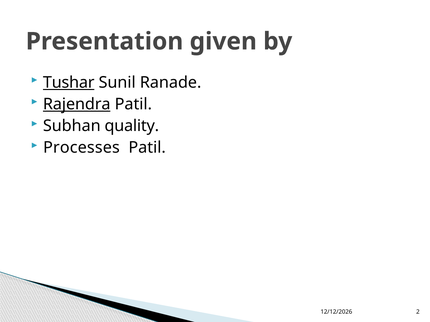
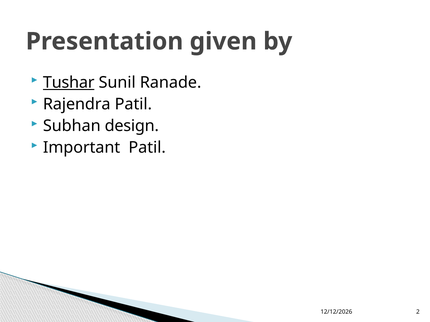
Rajendra underline: present -> none (77, 104)
quality: quality -> design (132, 126)
Processes: Processes -> Important (82, 148)
